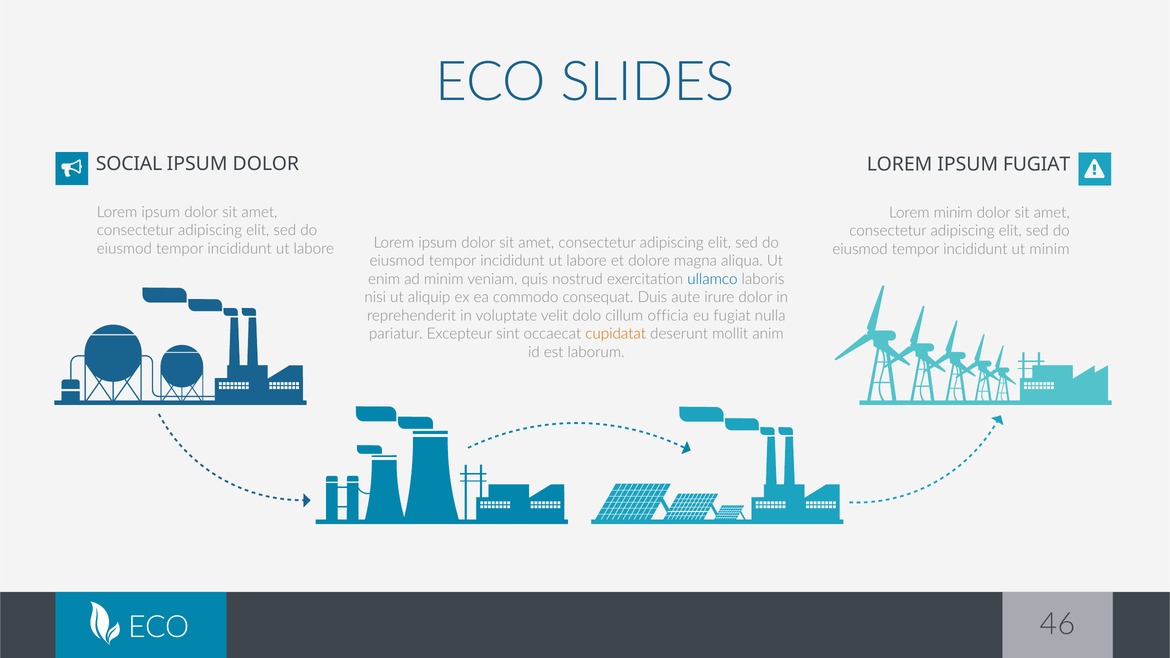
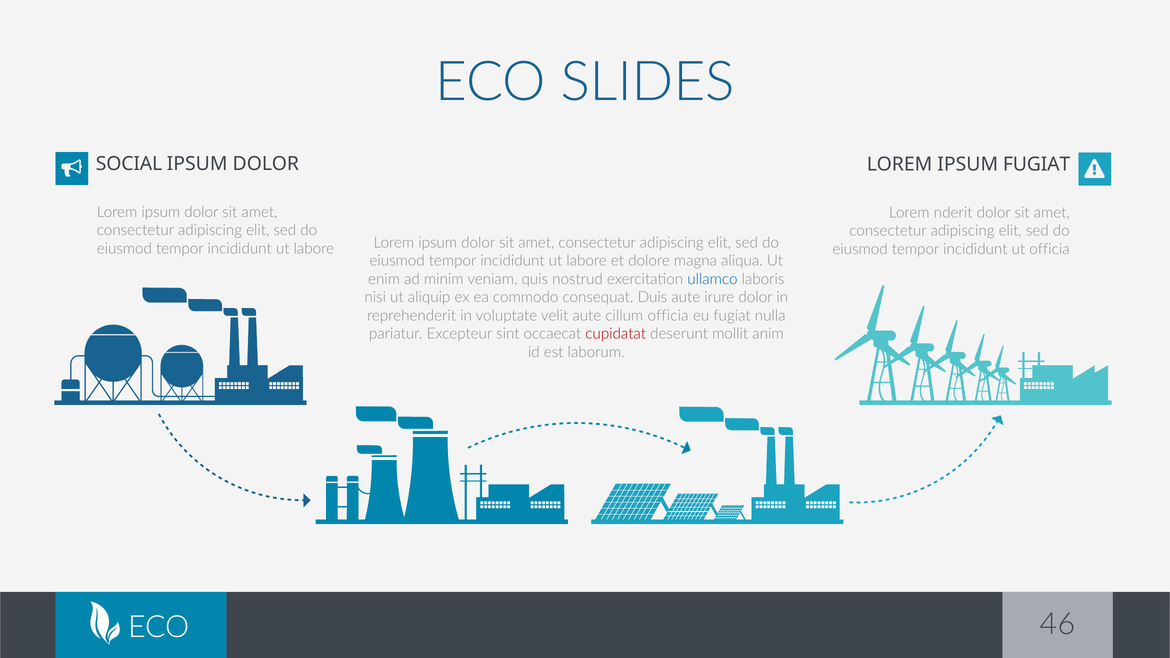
Lorem minim: minim -> nderit (953, 213)
ut minim: minim -> officia (1049, 249)
velit dolo: dolo -> aute (587, 316)
cupidatat colour: orange -> red (616, 334)
